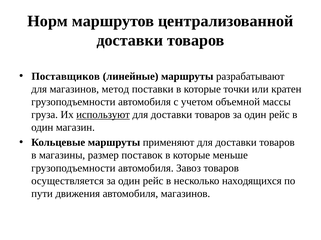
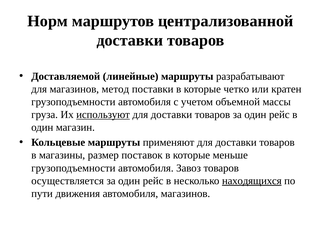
Поставщиков: Поставщиков -> Доставляемой (66, 76)
точки: точки -> четко (236, 89)
находящихся underline: none -> present (252, 181)
